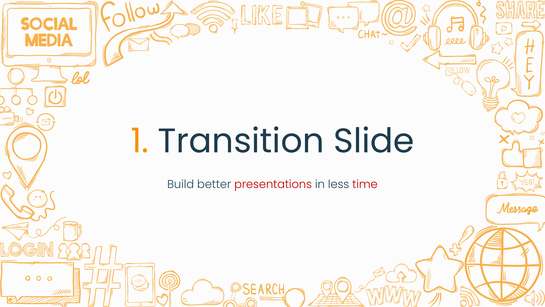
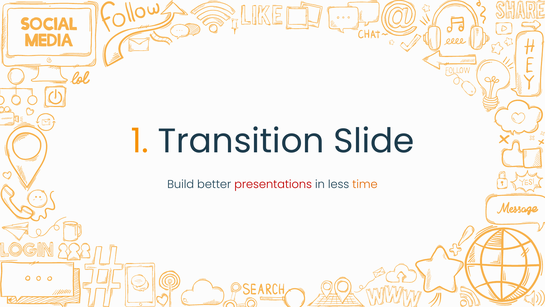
time colour: red -> orange (365, 184)
